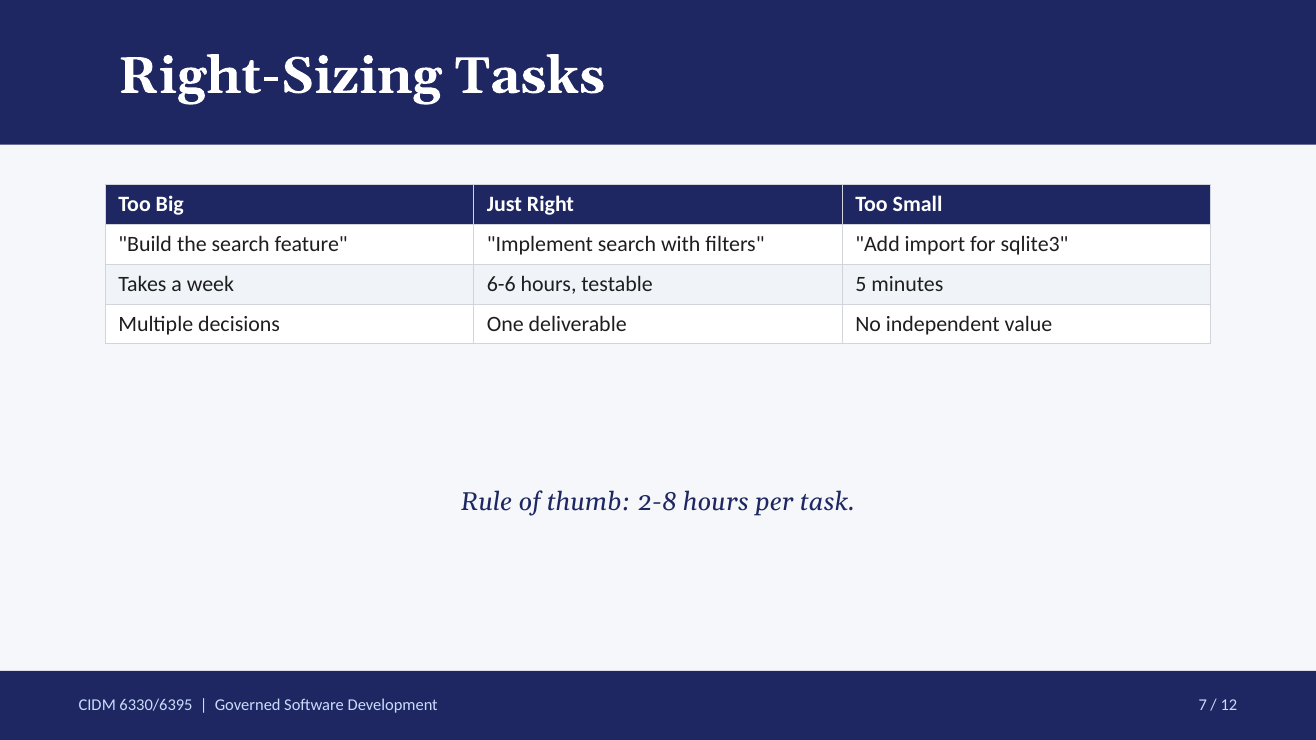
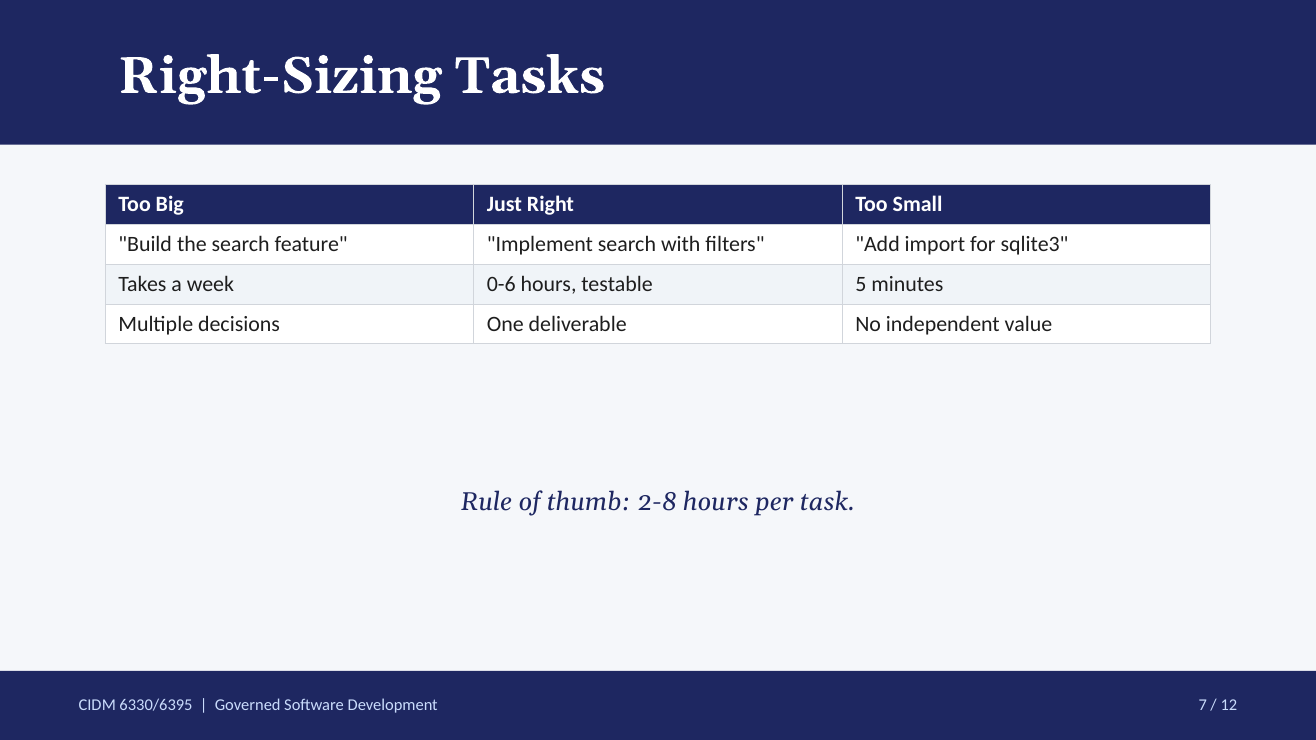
6-6: 6-6 -> 0-6 (501, 284)
